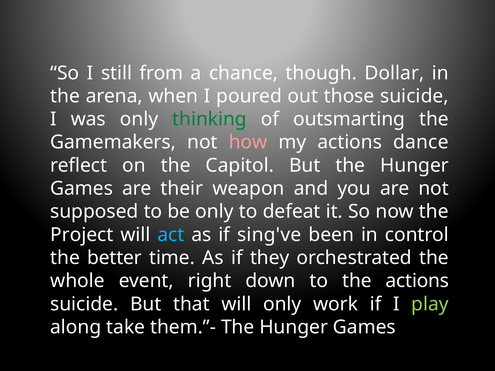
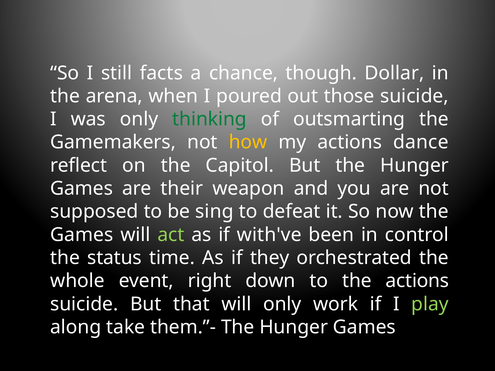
from: from -> facts (161, 73)
how colour: pink -> yellow (248, 142)
be only: only -> sing (214, 212)
Project: Project -> Games (82, 235)
act colour: light blue -> light green (171, 235)
sing've: sing've -> with've (269, 235)
better: better -> status (115, 258)
